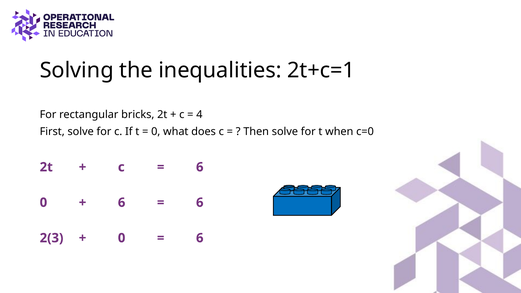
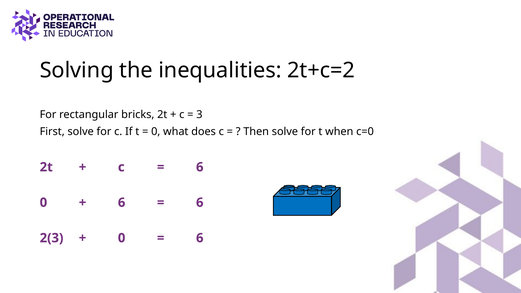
2t+c=1: 2t+c=1 -> 2t+c=2 (321, 70)
4: 4 -> 3 (199, 115)
